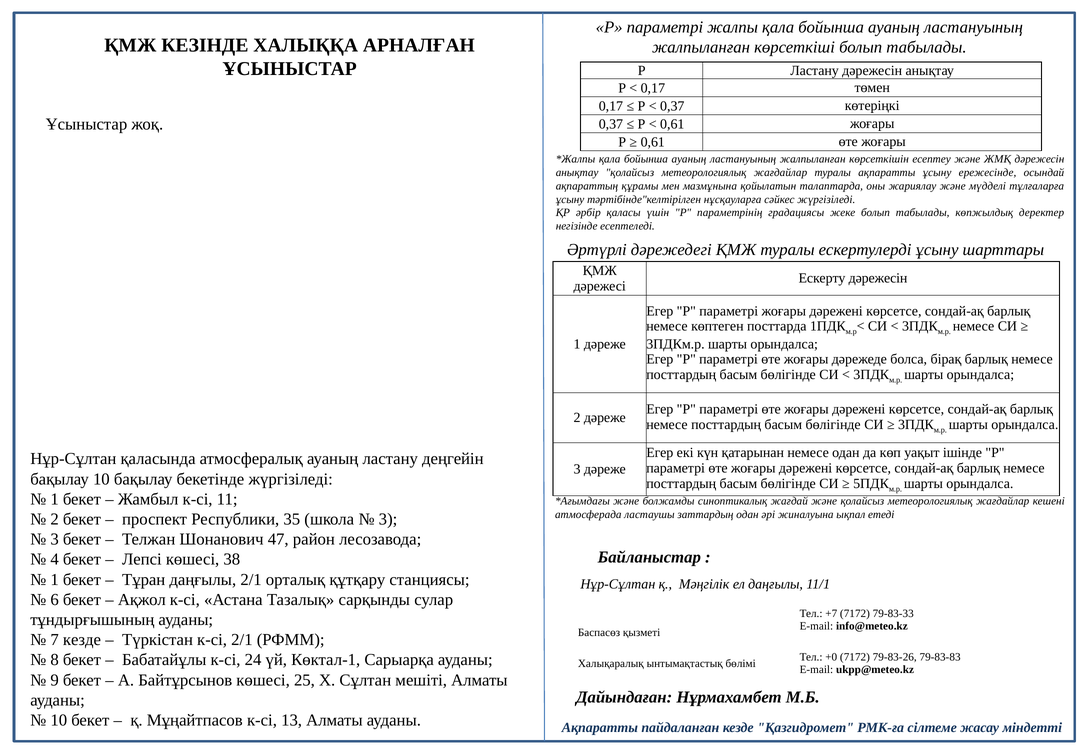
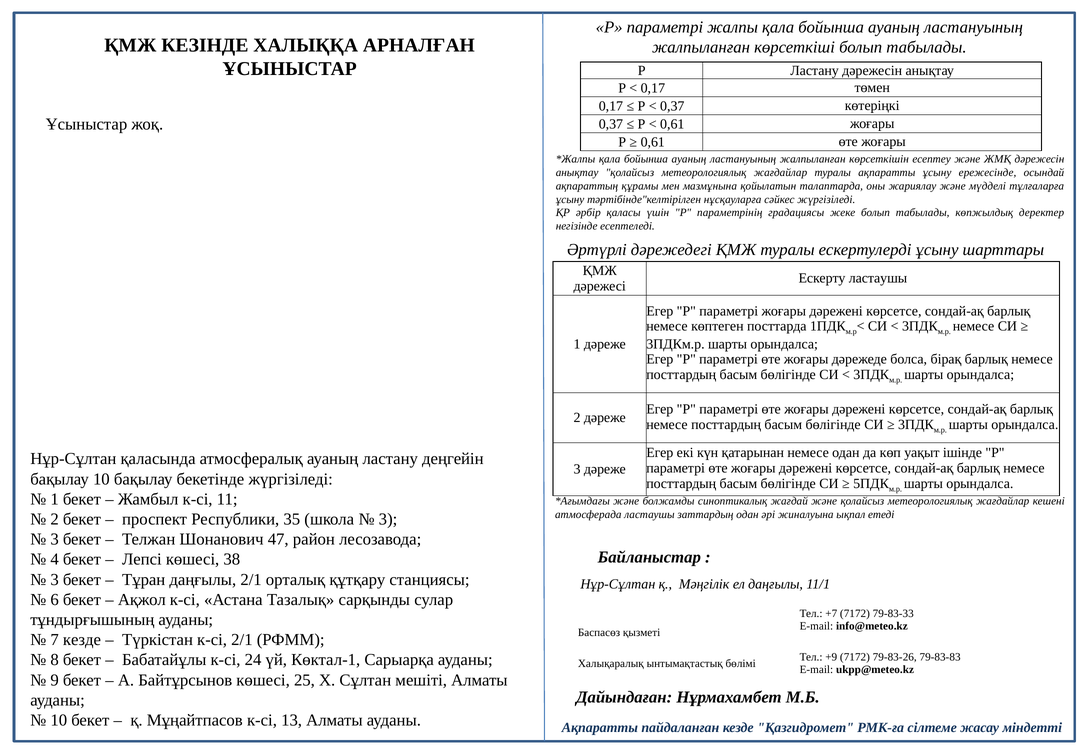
Ескерту дәрежесін: дәрежесін -> ластаушы (878, 278)
1: 1 -> 3 (55, 579)
+0: +0 -> +9 (831, 657)
